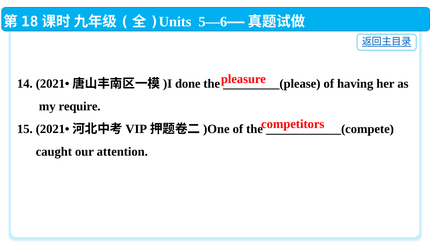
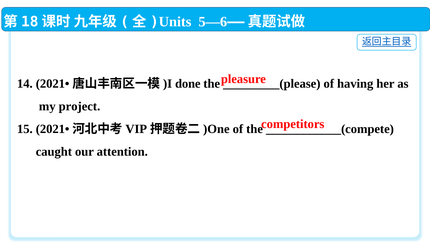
require: require -> project (79, 106)
